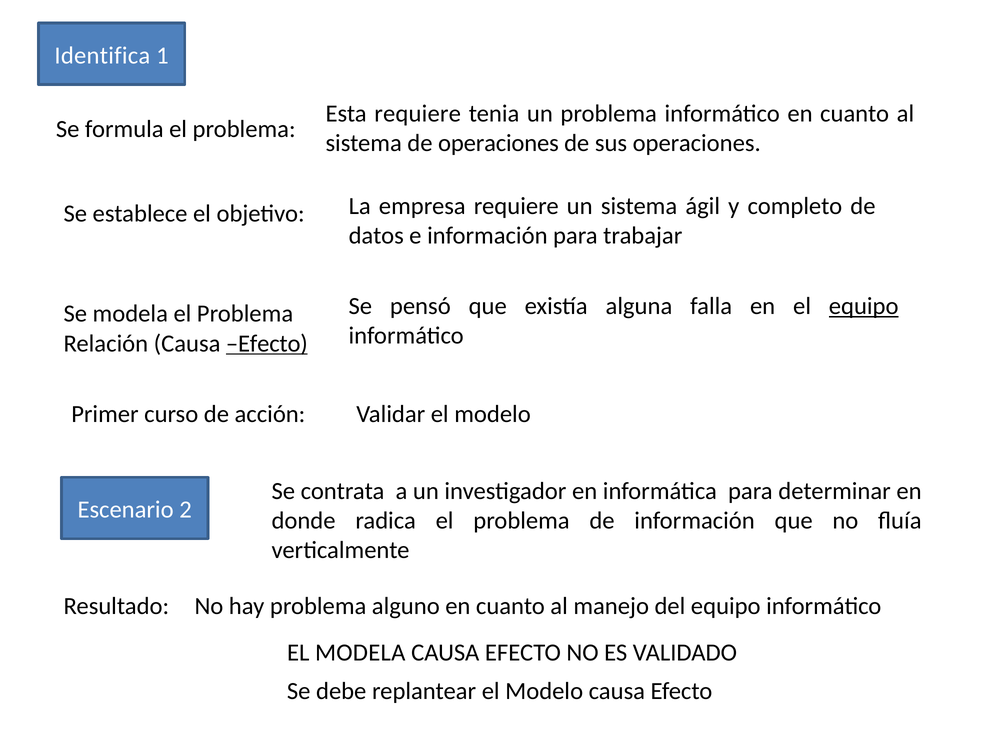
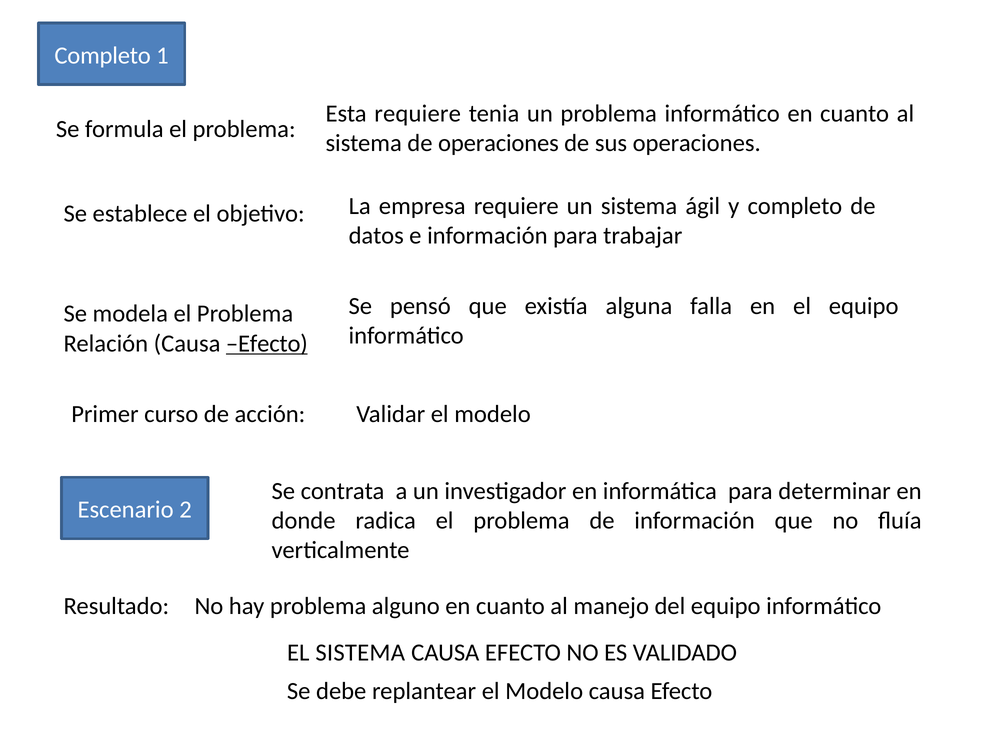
Identifica: Identifica -> Completo (103, 56)
equipo underline: present -> none (864, 306)
EL MODELA: MODELA -> SISTEMA (360, 653)
